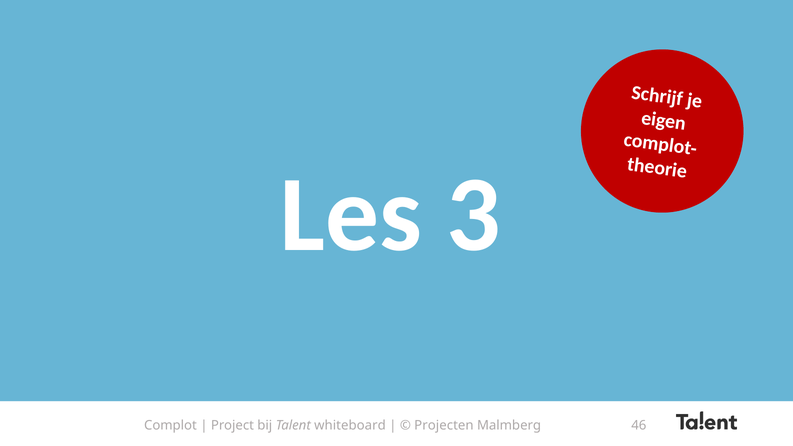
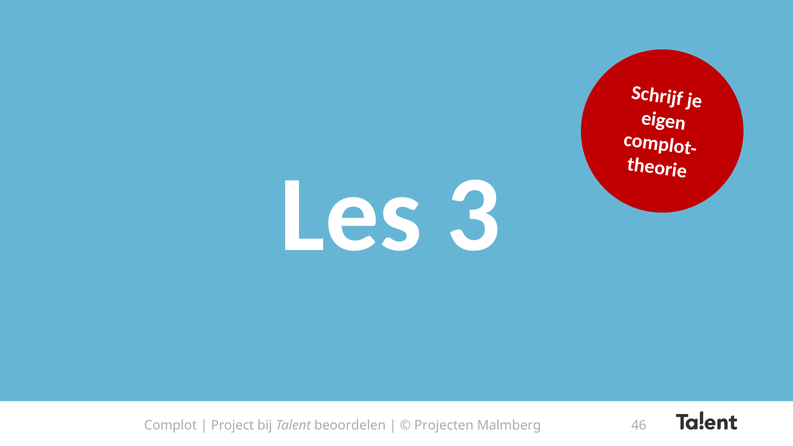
whiteboard: whiteboard -> beoordelen (350, 425)
